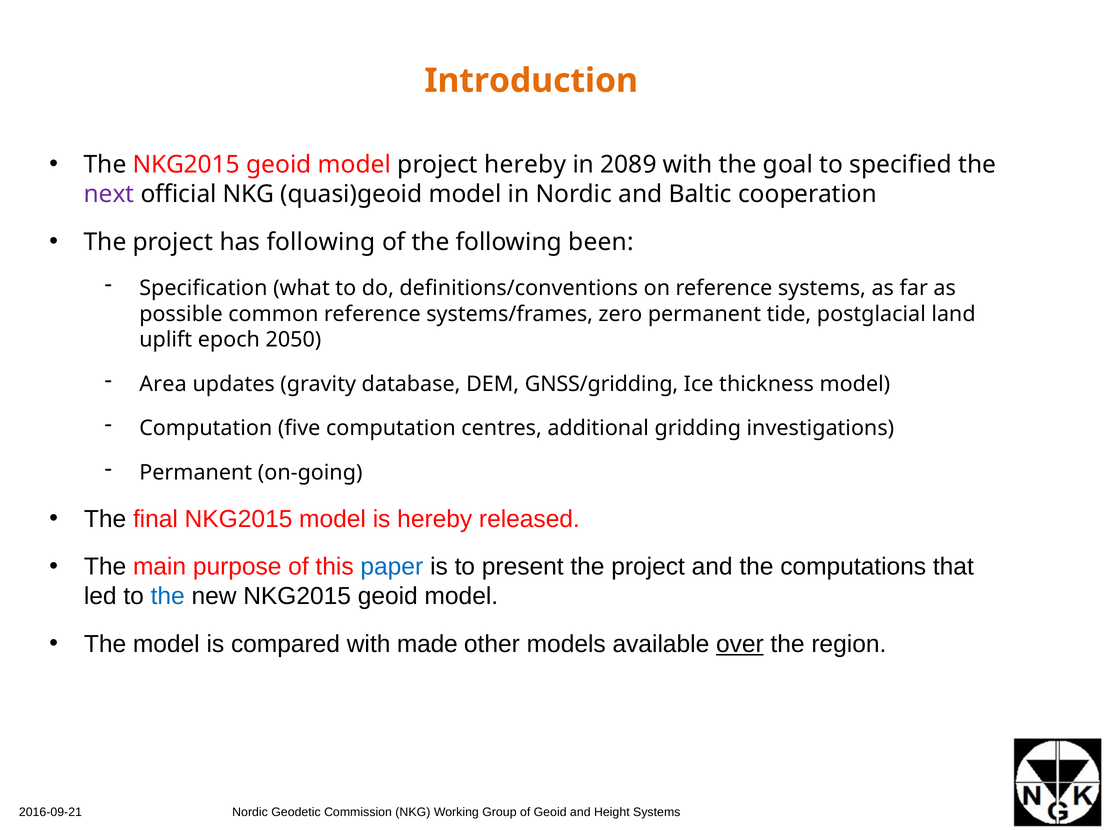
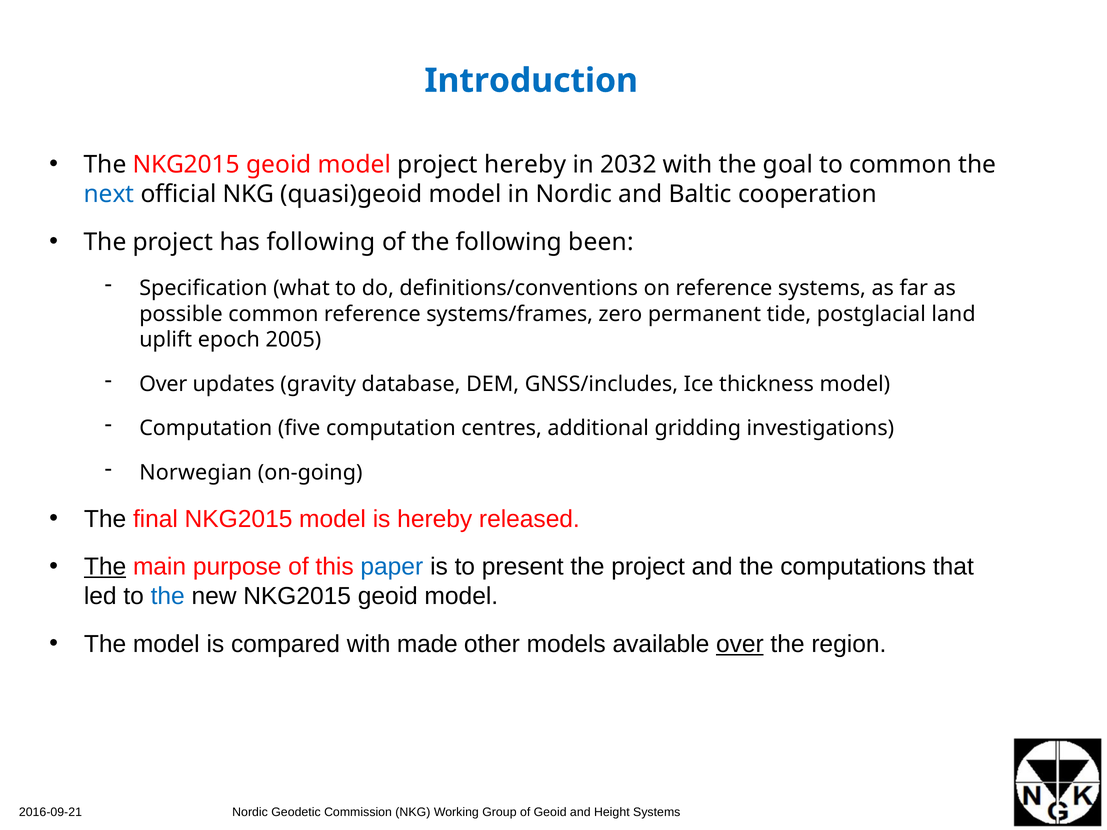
Introduction colour: orange -> blue (531, 81)
2089: 2089 -> 2032 (629, 165)
to specified: specified -> common (901, 165)
next colour: purple -> blue (109, 194)
2050: 2050 -> 2005 (293, 340)
Area: Area -> Over (163, 384)
GNSS/gridding: GNSS/gridding -> GNSS/includes (601, 384)
Permanent: Permanent -> Norwegian (196, 473)
The underline: none -> present (105, 567)
